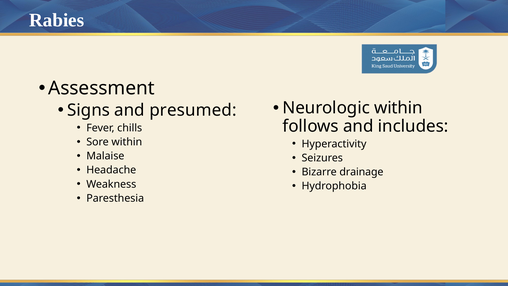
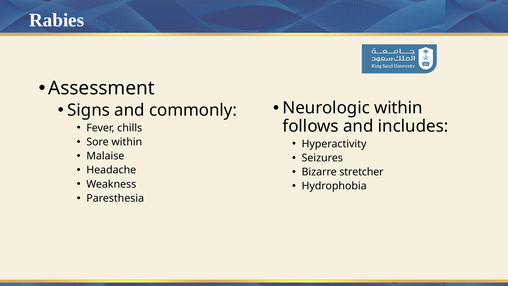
presumed: presumed -> commonly (193, 110)
drainage: drainage -> stretcher (361, 172)
